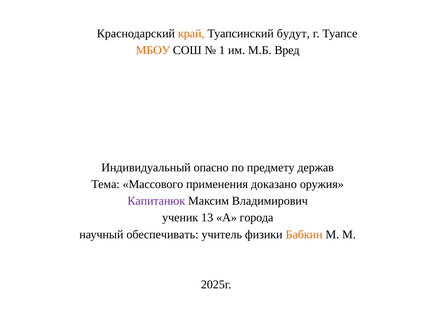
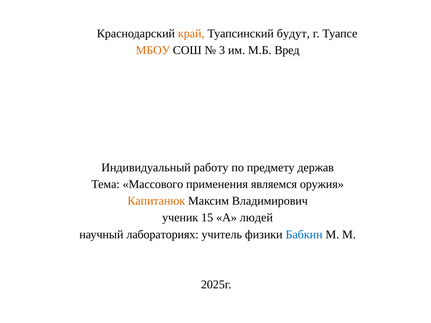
1: 1 -> 3 (222, 50)
опасно: опасно -> работу (211, 168)
доказано: доказано -> являемся (274, 184)
Капитанюк colour: purple -> orange (156, 201)
13: 13 -> 15 (207, 218)
города: города -> людей (256, 218)
обеспечивать: обеспечивать -> лабораториях (163, 235)
Бабкин colour: orange -> blue (304, 235)
